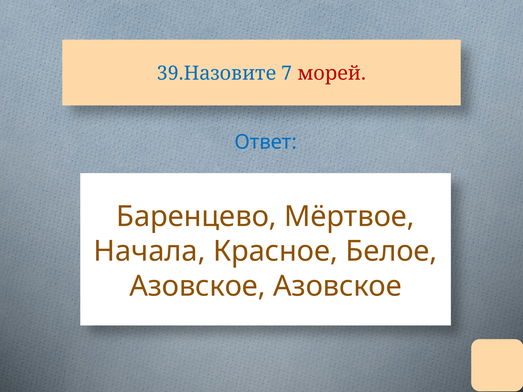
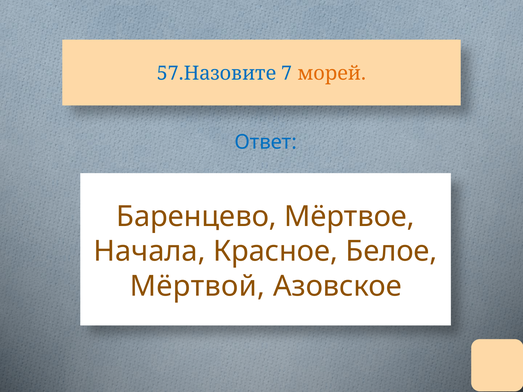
39.Назовите: 39.Назовите -> 57.Назовите (217, 73)
морей colour: red -> orange (332, 73)
Азовское: Азовское -> Мёртвой (197, 286)
